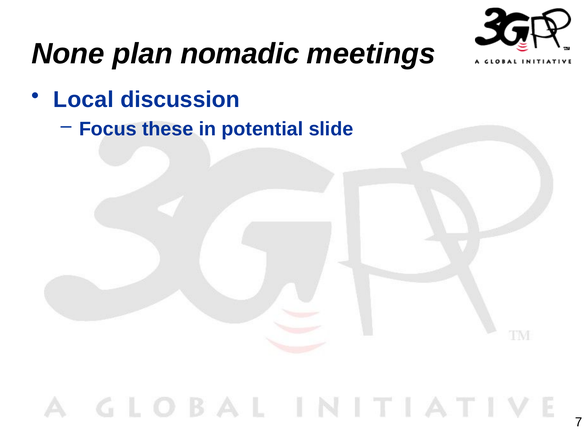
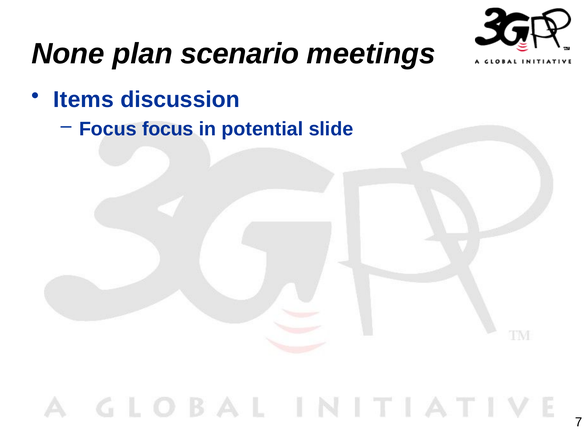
nomadic: nomadic -> scenario (240, 54)
Local: Local -> Items (84, 100)
Focus these: these -> focus (168, 129)
